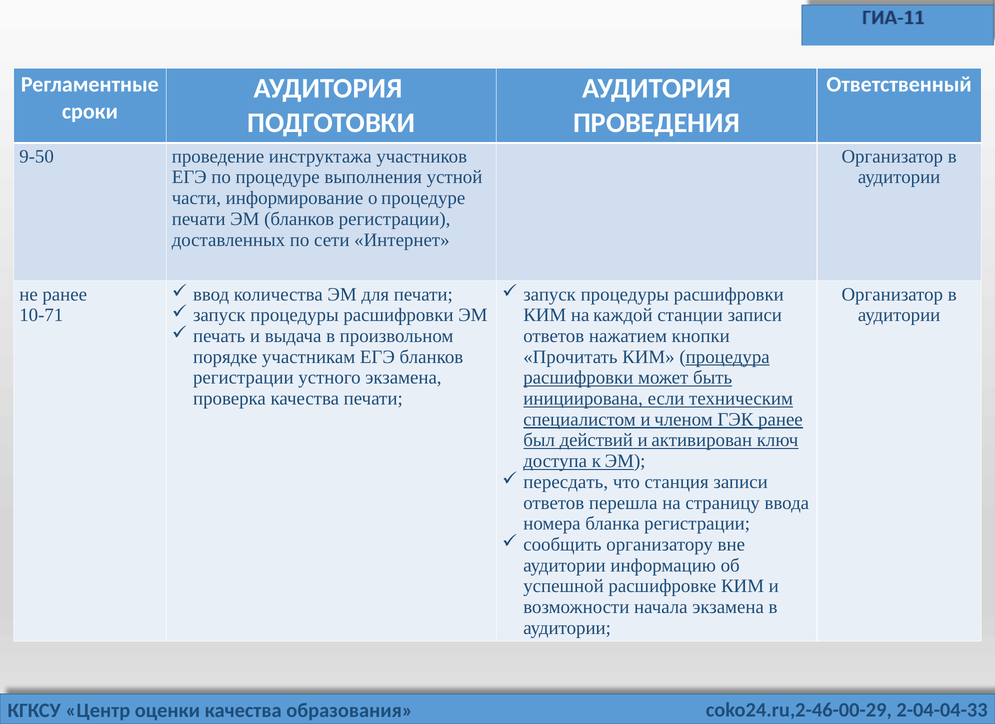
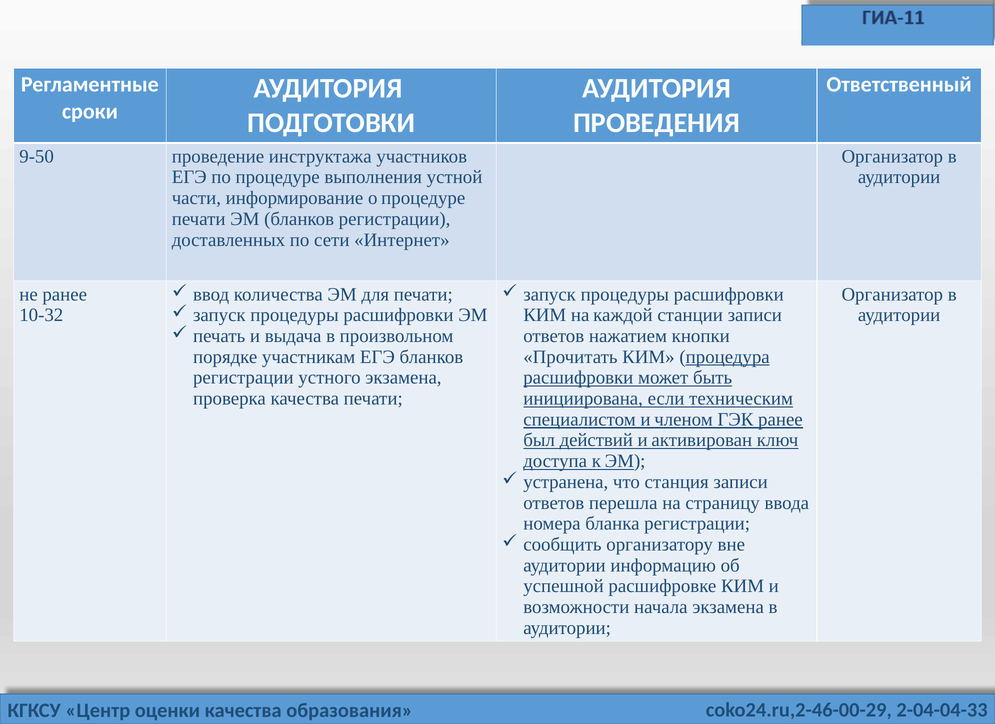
10-71: 10-71 -> 10-32 (41, 315)
пересдать: пересдать -> устранена (566, 482)
